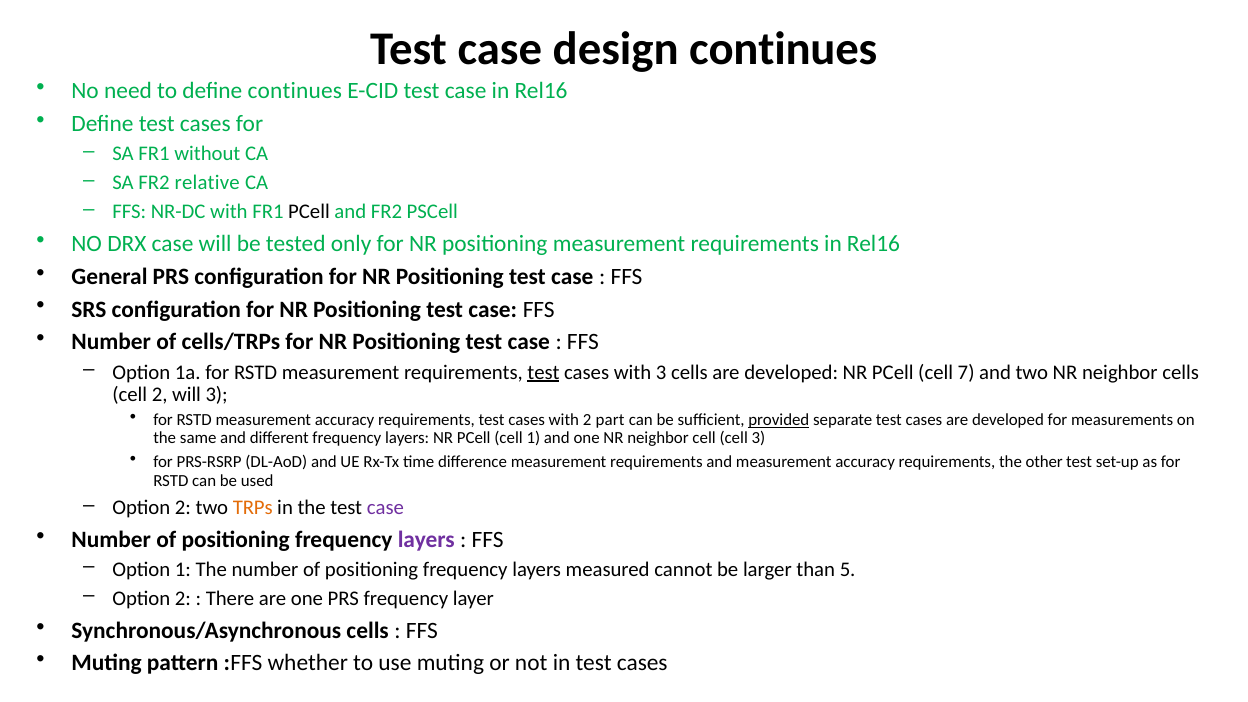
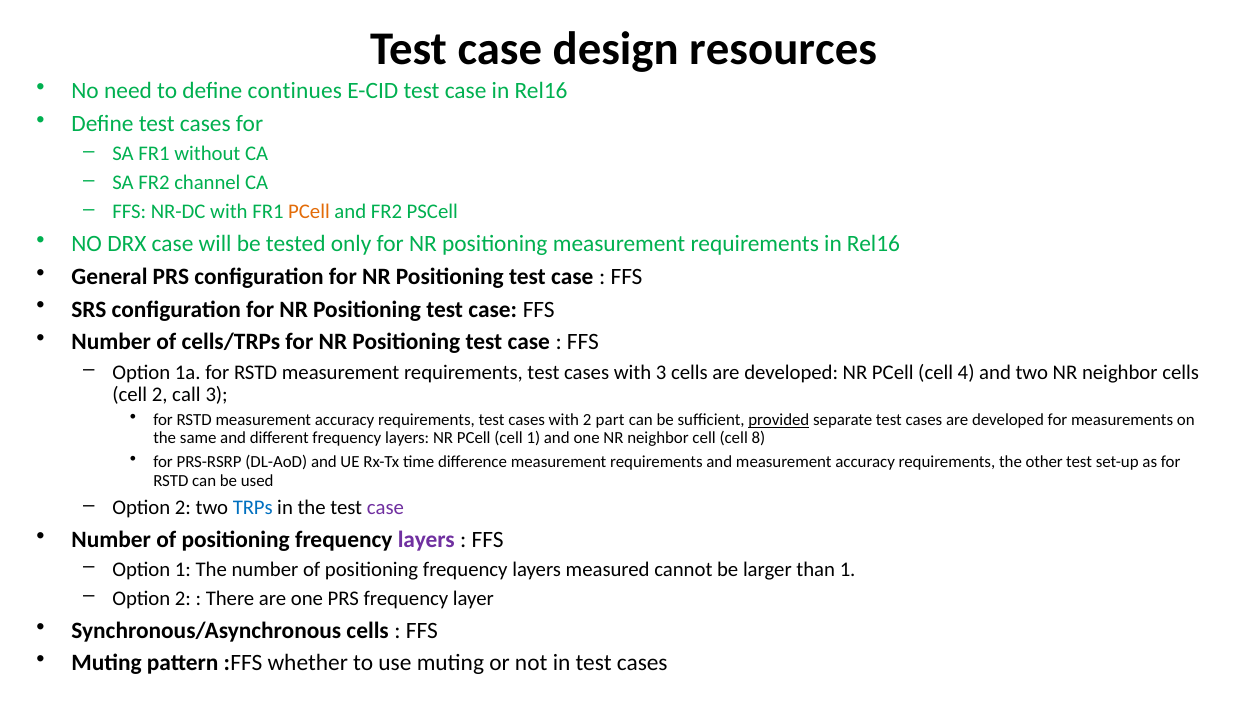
design continues: continues -> resources (783, 49)
relative: relative -> channel (207, 183)
PCell colour: black -> orange (309, 212)
test underline: present -> none (543, 372)
7: 7 -> 4 (966, 372)
2 will: will -> call (186, 395)
cell 3: 3 -> 8 (759, 438)
TRPs colour: orange -> blue (253, 508)
than 5: 5 -> 1 (848, 570)
